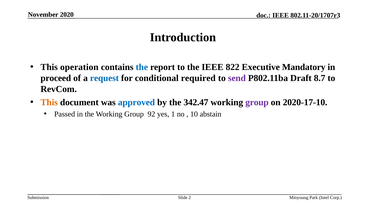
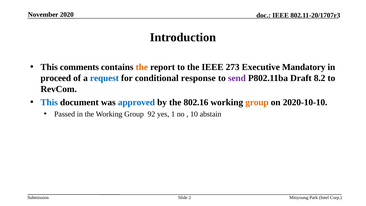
operation: operation -> comments (79, 67)
the colour: blue -> orange (142, 67)
822: 822 -> 273 (233, 67)
required: required -> response (198, 78)
8.7: 8.7 -> 8.2 (320, 78)
This colour: orange -> blue (49, 102)
342.47: 342.47 -> 802.16 (196, 102)
group colour: purple -> orange (257, 102)
2020-17-10: 2020-17-10 -> 2020-10-10 (305, 102)
